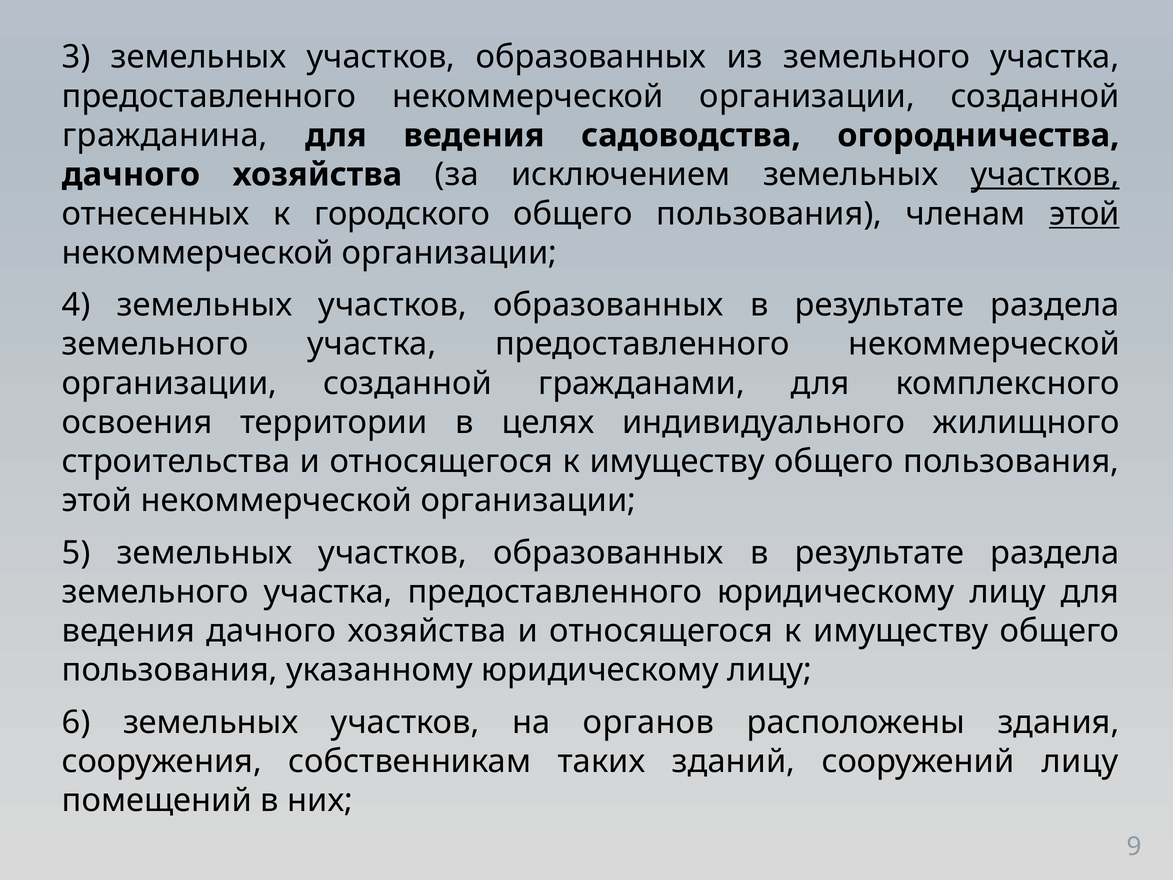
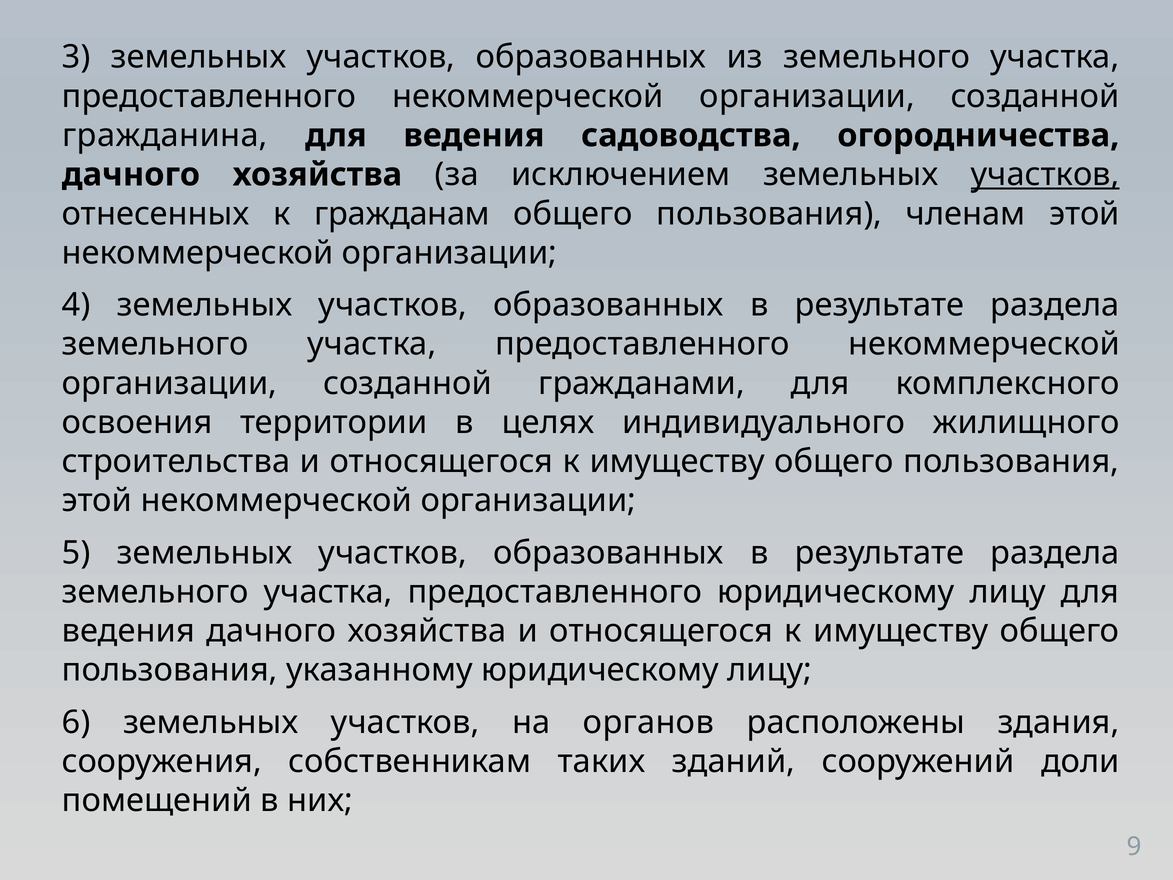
городского: городского -> гражданам (402, 214)
этой underline: present -> none (1084, 214)
сооружений лицу: лицу -> доли (1080, 761)
